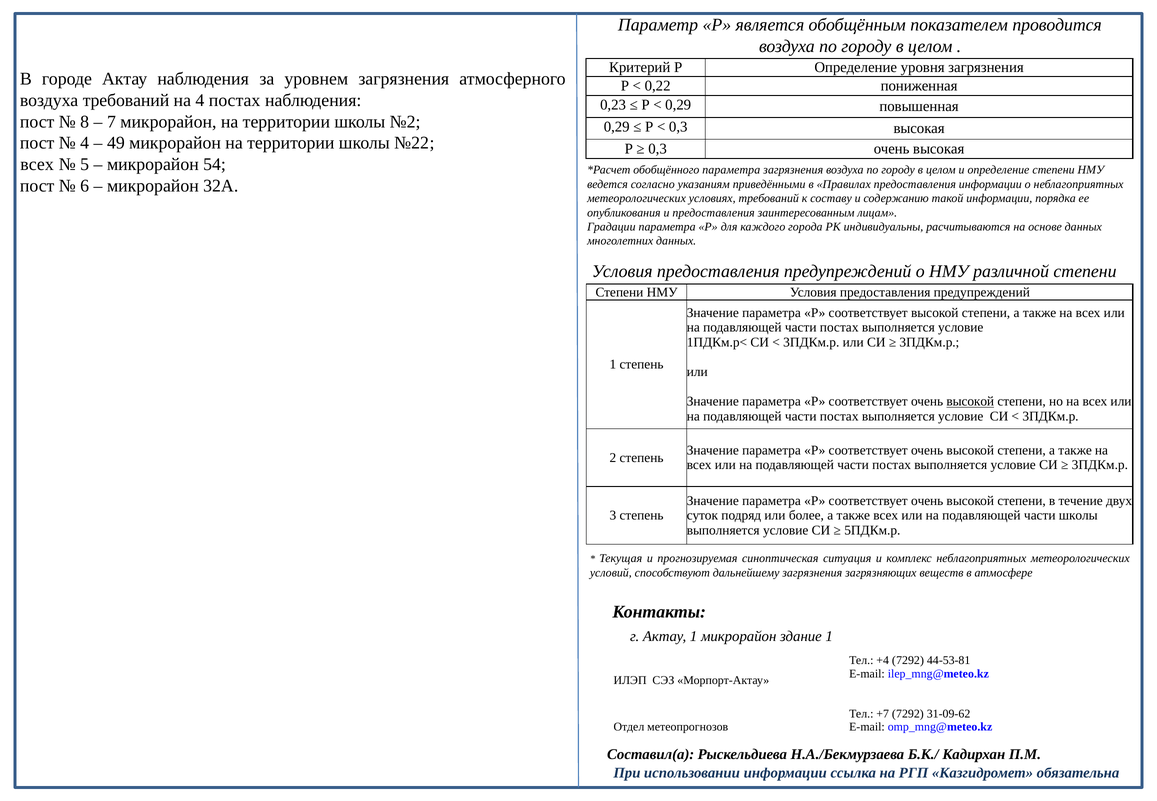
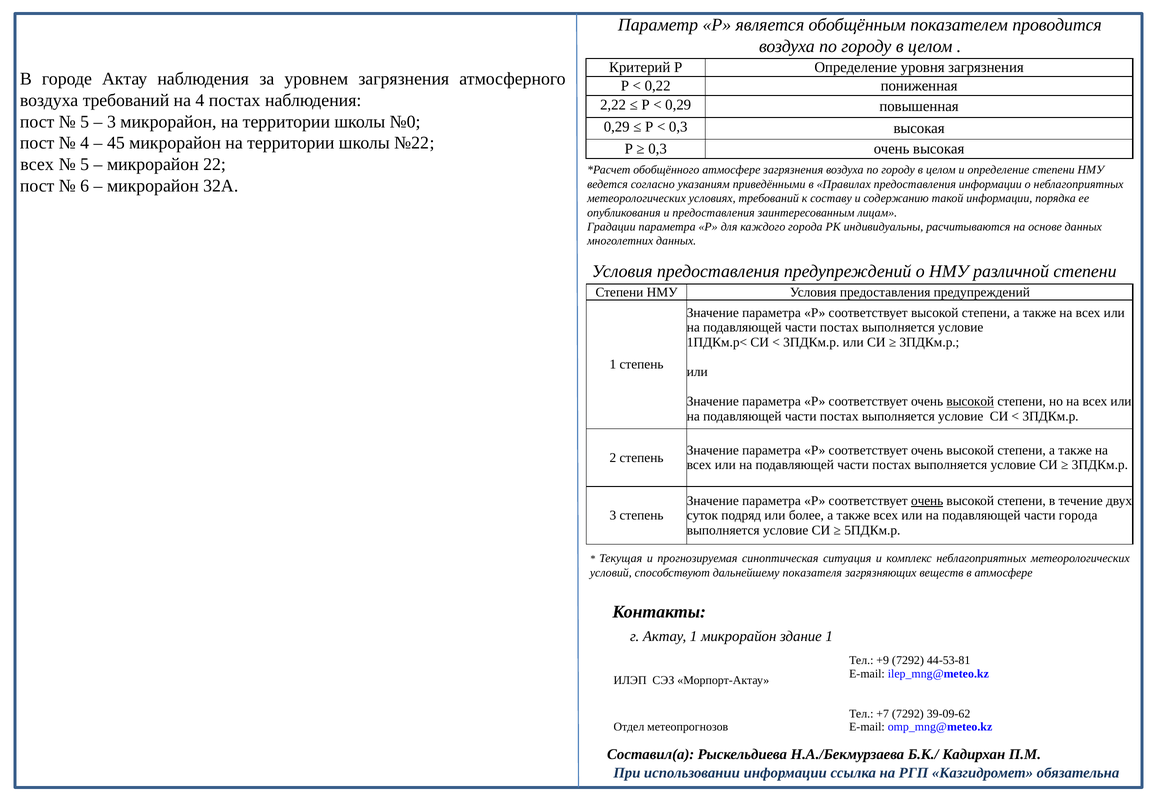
0,23: 0,23 -> 2,22 (613, 105)
8: 8 -> 5 (85, 122)
7: 7 -> 3 (111, 122)
№2: №2 -> №0 (405, 122)
49: 49 -> 45 (116, 143)
54: 54 -> 22 (214, 164)
обобщённого параметра: параметра -> атмосфере (731, 170)
очень underline: none -> present (927, 501)
части школы: школы -> города (1078, 515)
дальнейшему загрязнения: загрязнения -> показателя (812, 573)
+4: +4 -> +9 (883, 661)
31-09-62: 31-09-62 -> 39-09-62 (949, 714)
